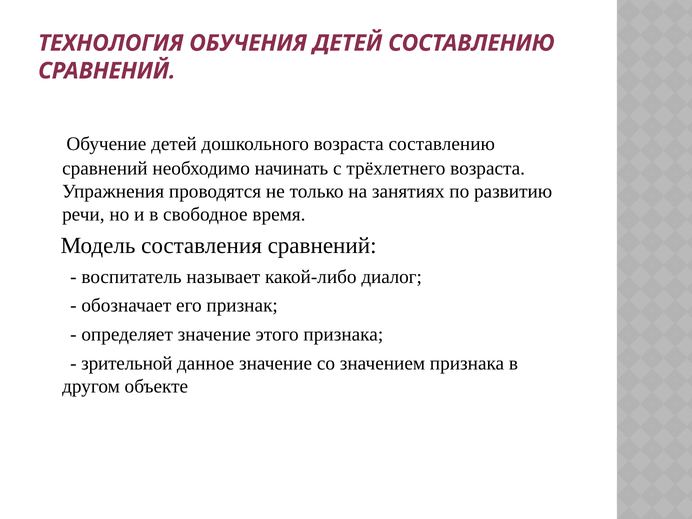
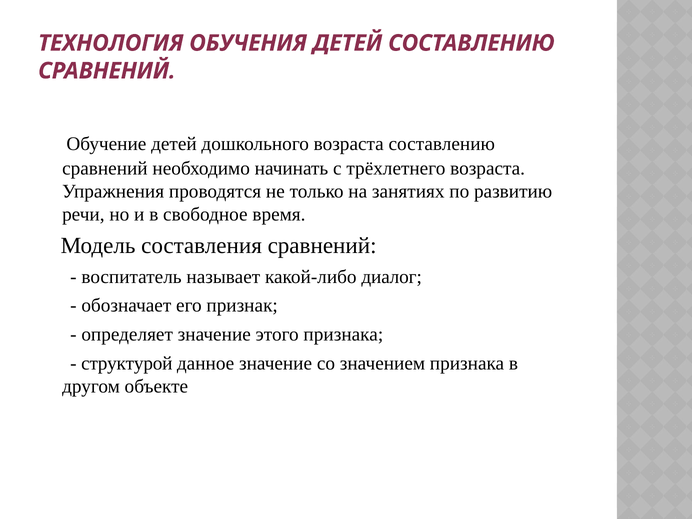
зрительной: зрительной -> структурой (127, 363)
